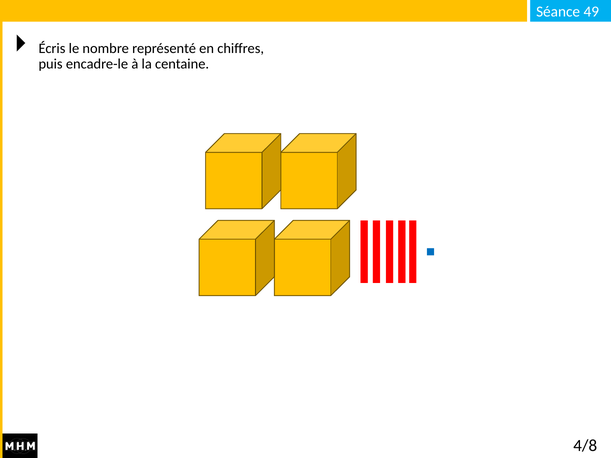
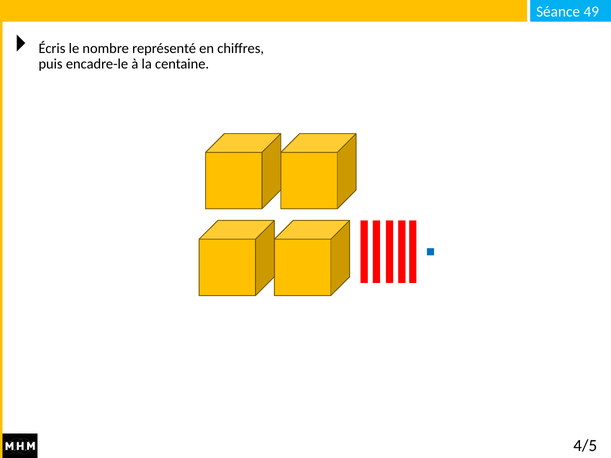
4/8: 4/8 -> 4/5 (585, 446)
